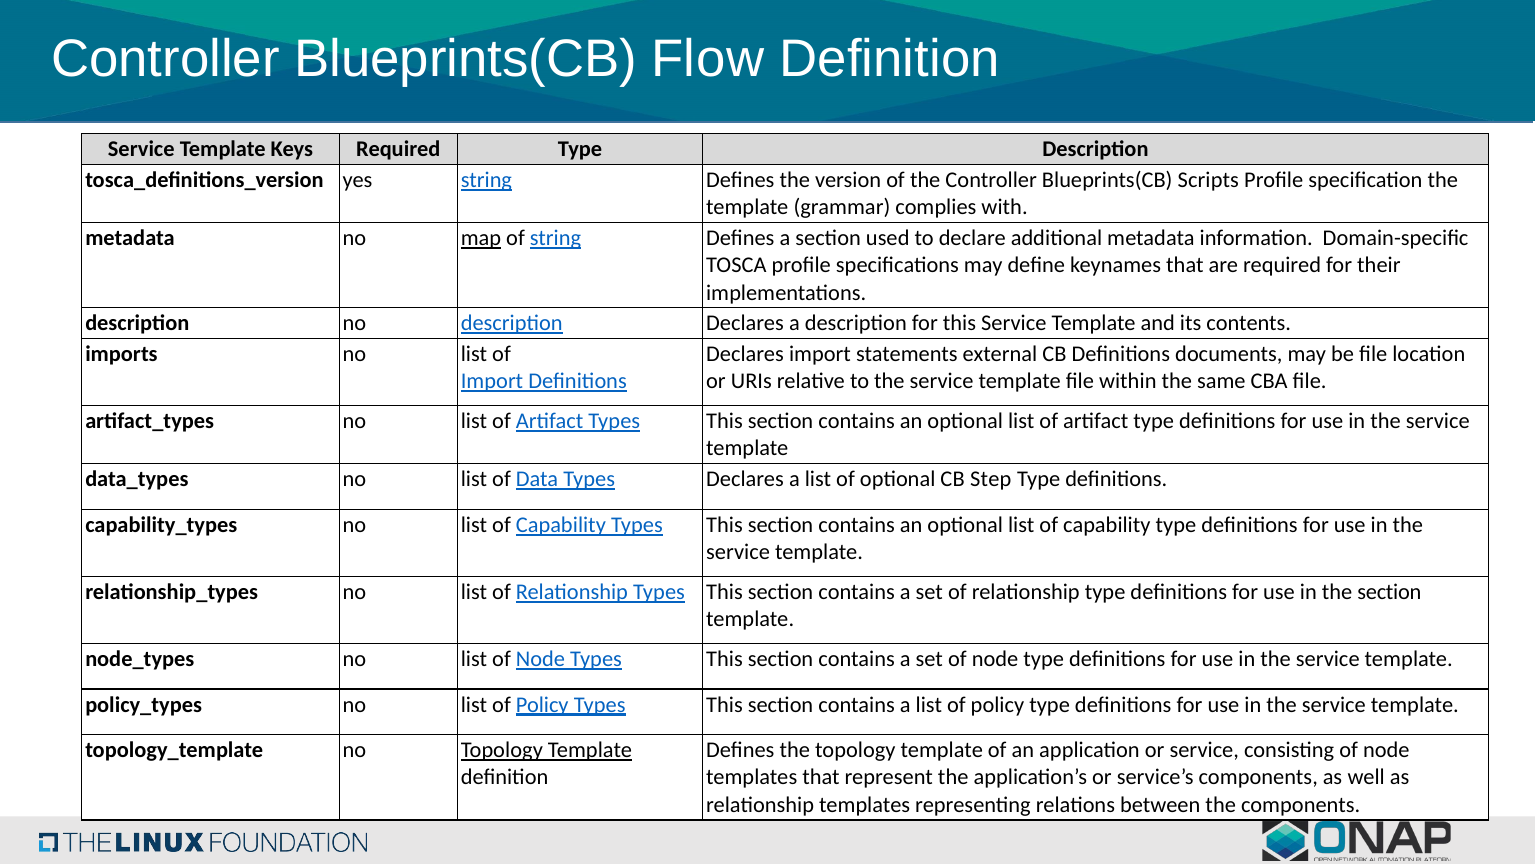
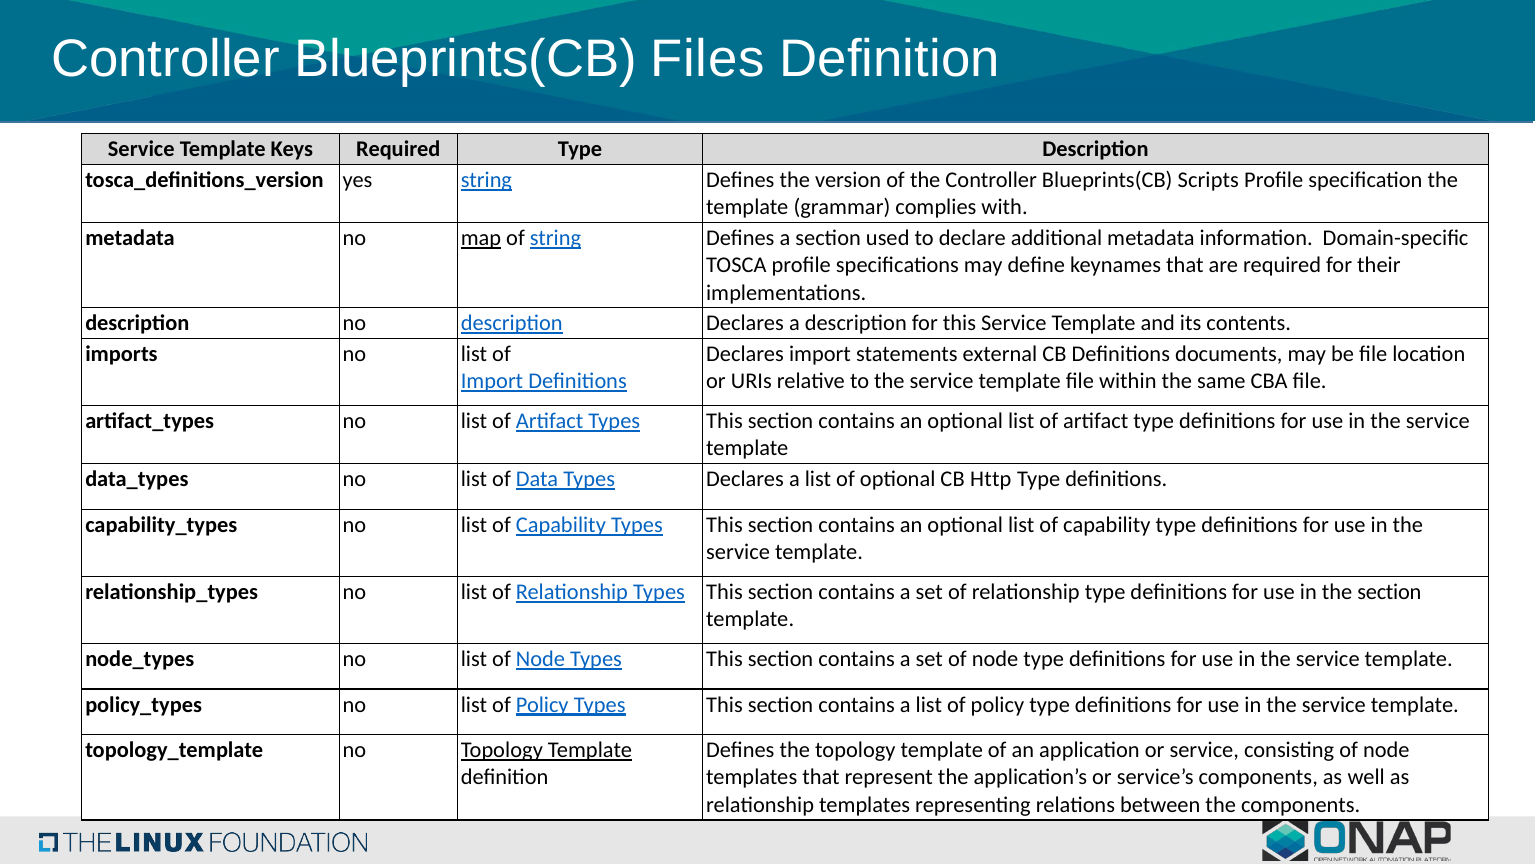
Flow: Flow -> Files (708, 59)
Step: Step -> Http (991, 479)
